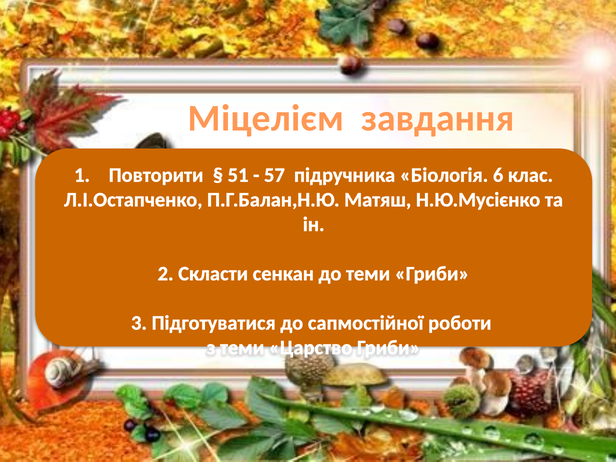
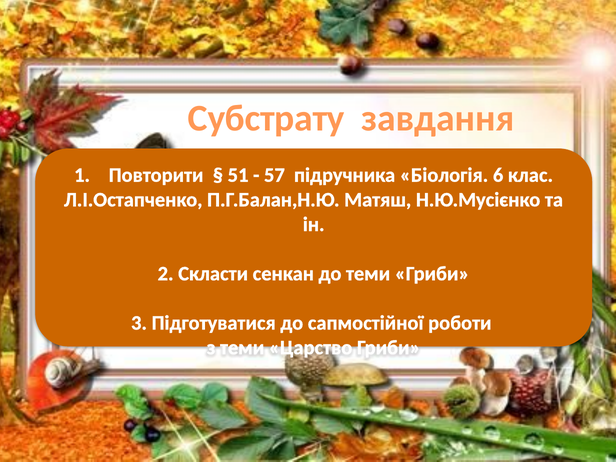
Міцелієм: Міцелієм -> Субстрату (266, 119)
